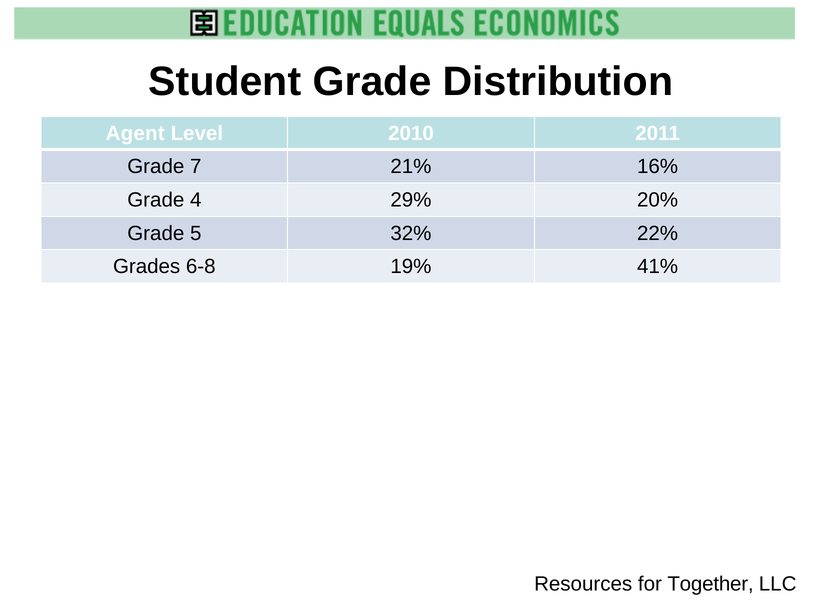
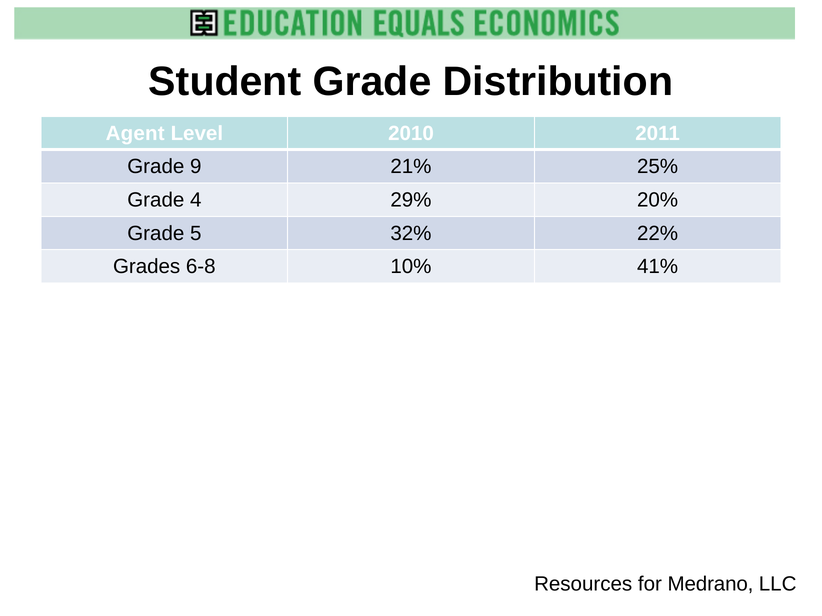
7: 7 -> 9 (196, 167)
16%: 16% -> 25% (658, 167)
19%: 19% -> 10% (411, 267)
Together: Together -> Medrano (711, 584)
